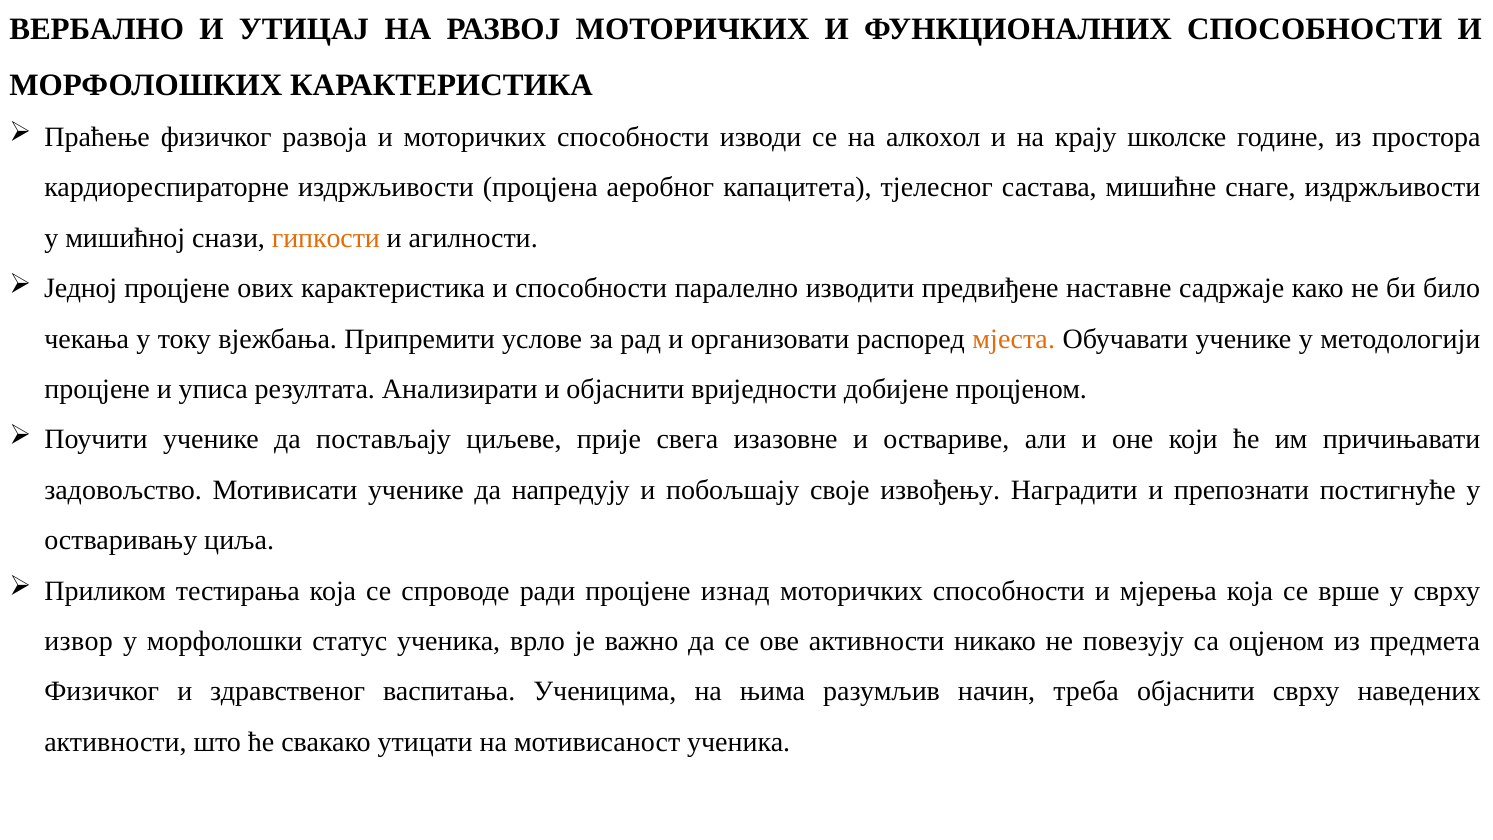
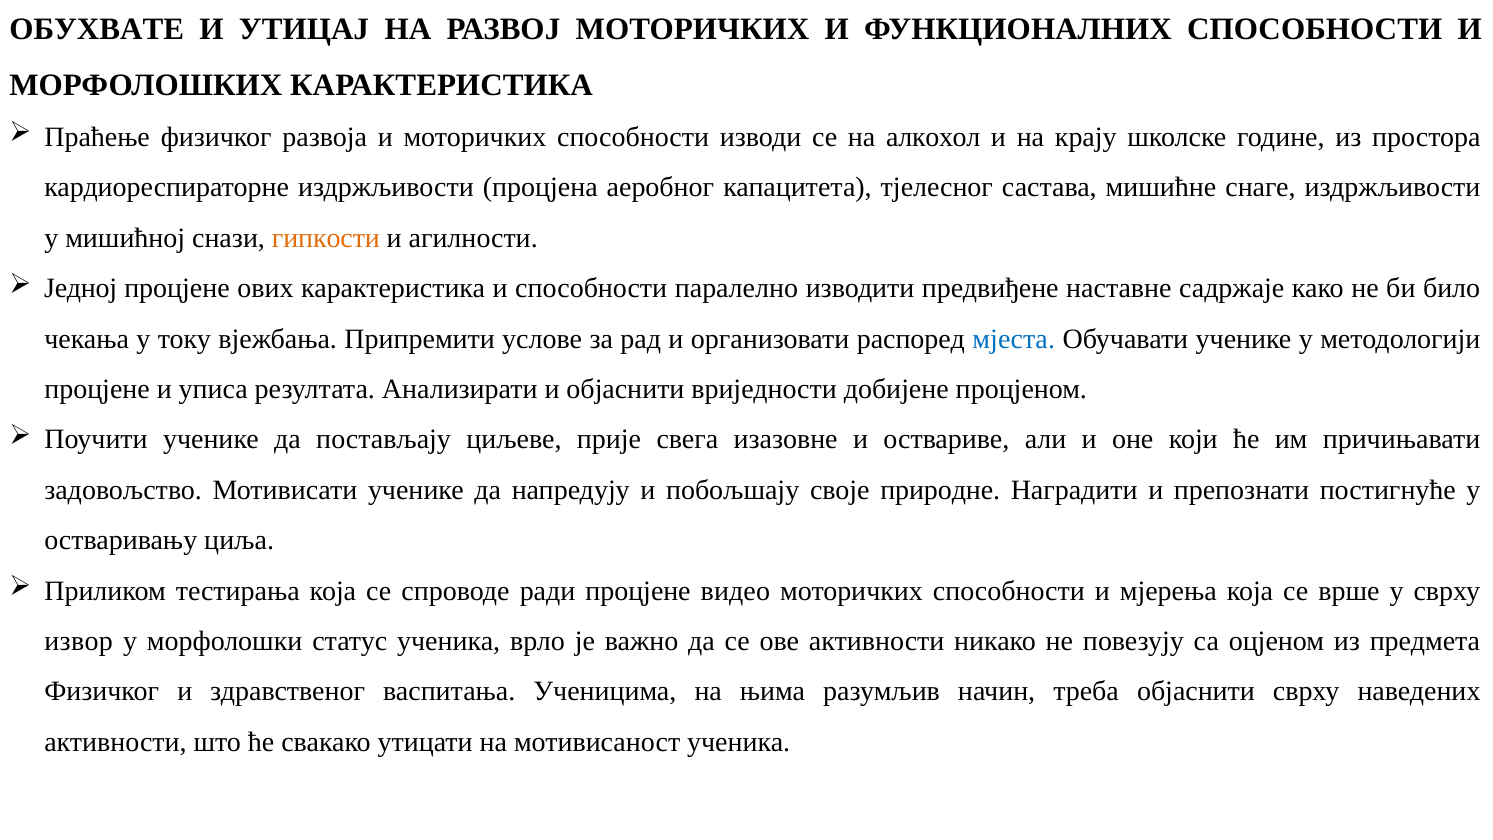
ВЕРБАЛНО: ВЕРБАЛНО -> ОБУХВАТЕ (97, 29)
мјеста colour: orange -> blue (1014, 339)
извођењу: извођењу -> природне (940, 490)
изнад: изнад -> видео (735, 591)
